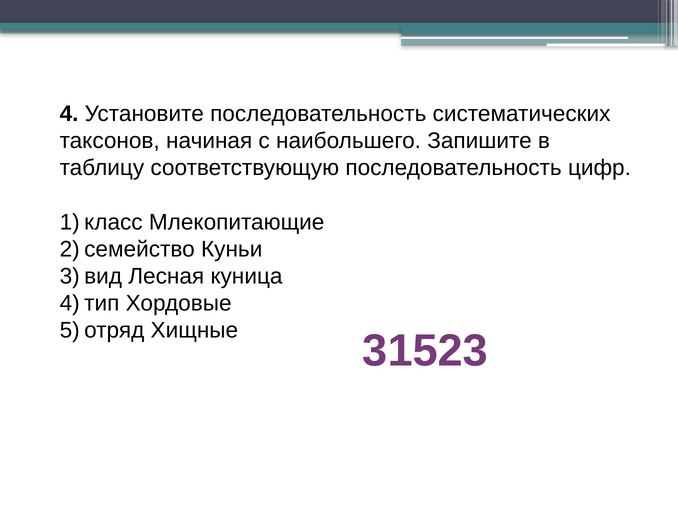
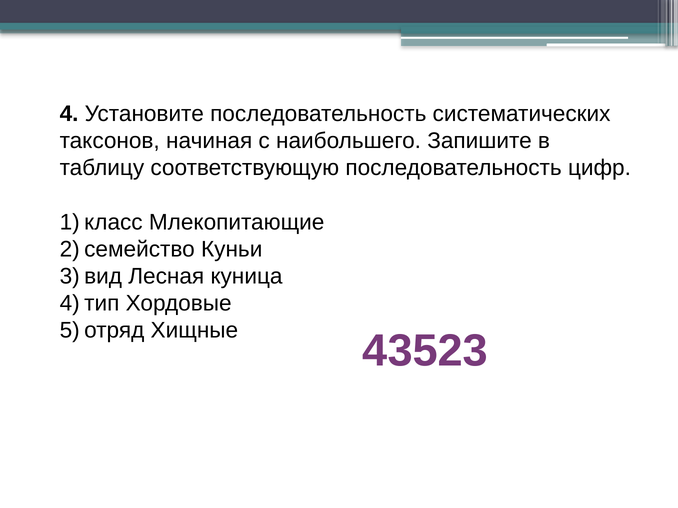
31523: 31523 -> 43523 (425, 351)
